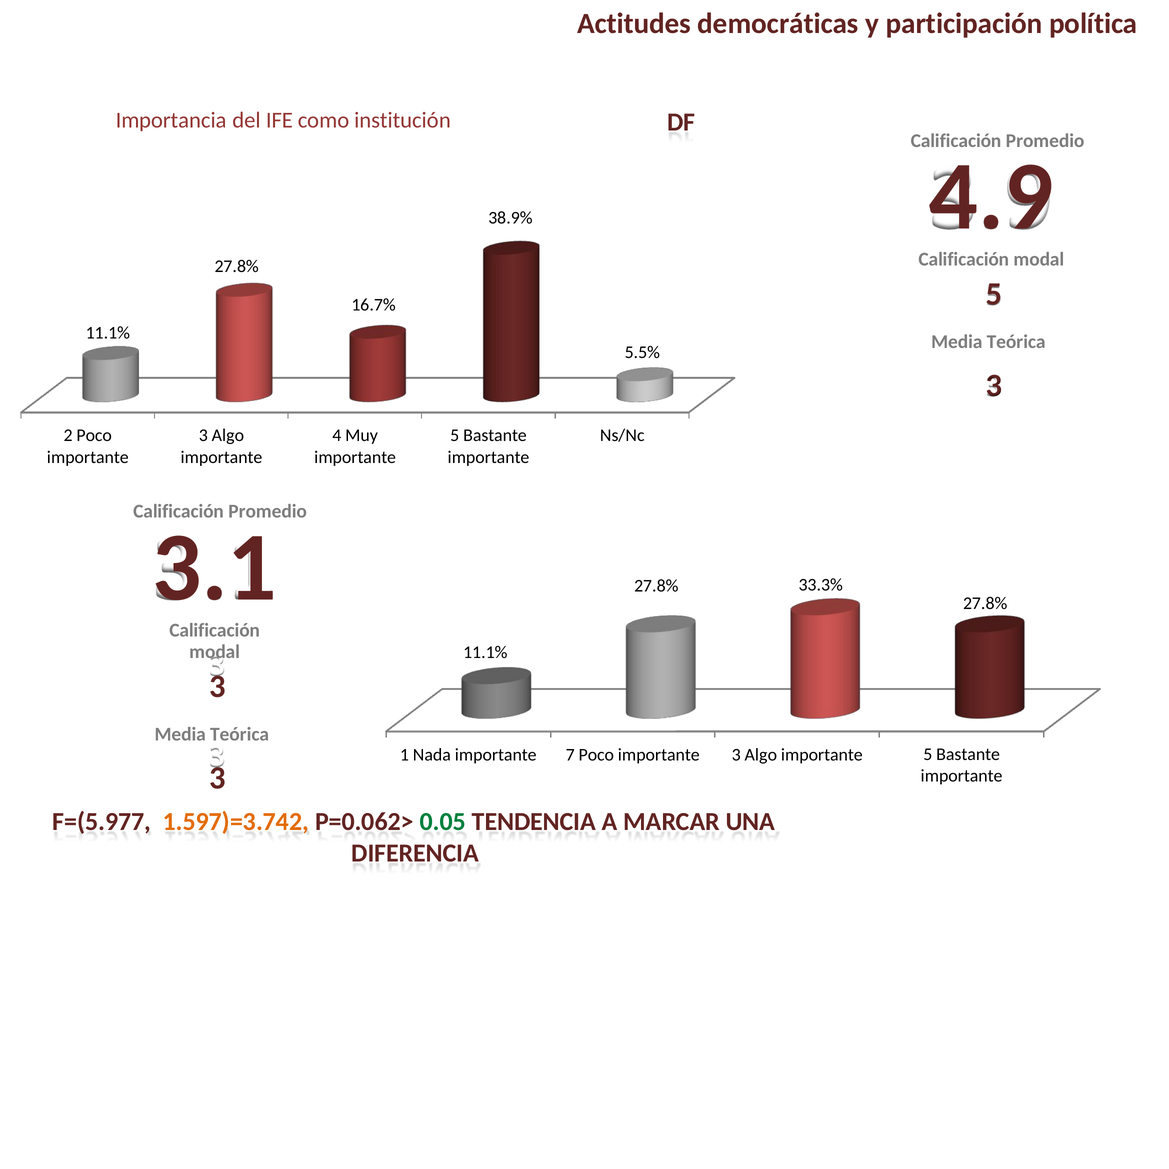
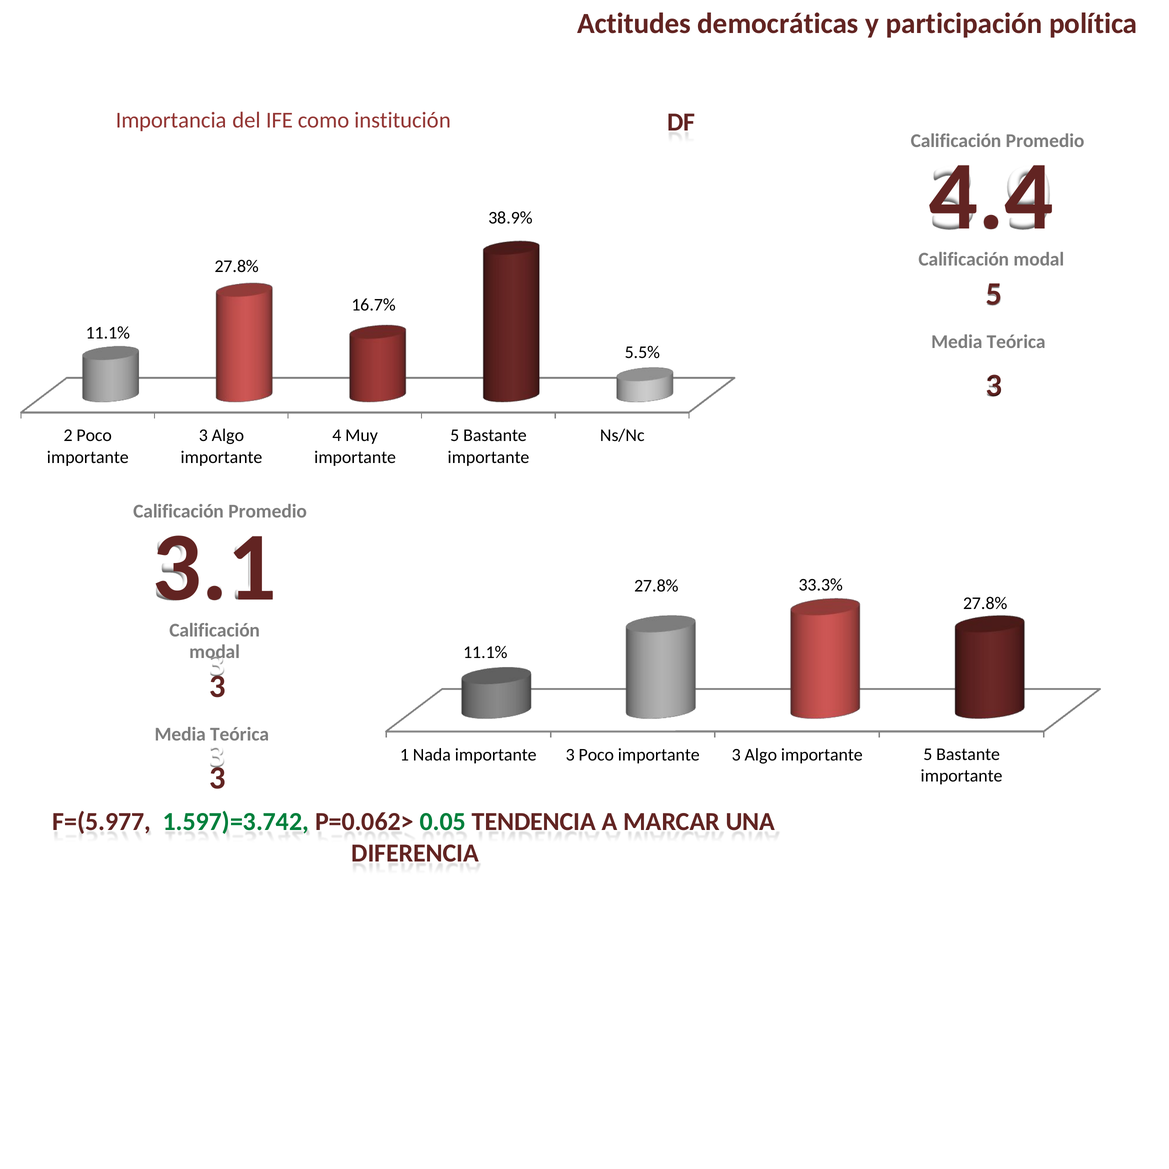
4.9: 4.9 -> 4.4 (991, 196)
Nada importante 7: 7 -> 3 (570, 755)
1.597)=3.742 colour: orange -> green (236, 822)
